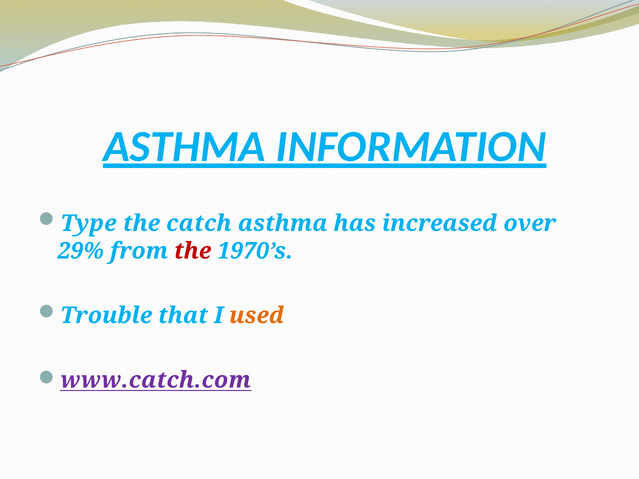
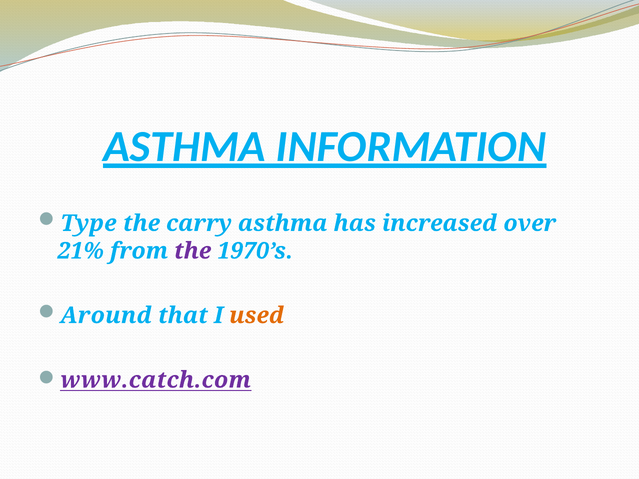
catch: catch -> carry (199, 223)
29%: 29% -> 21% (81, 251)
the colour: red -> purple (193, 251)
Trouble: Trouble -> Around (106, 316)
